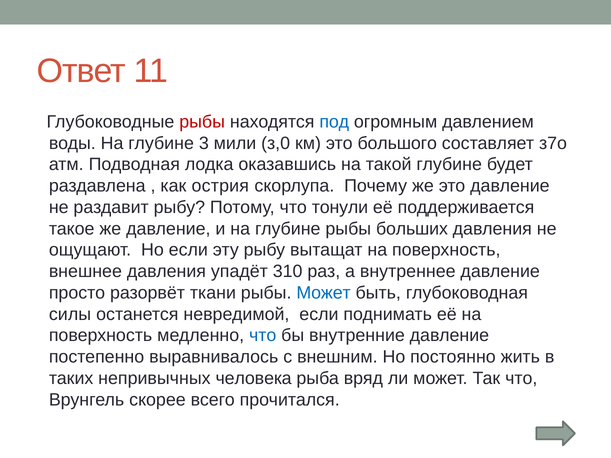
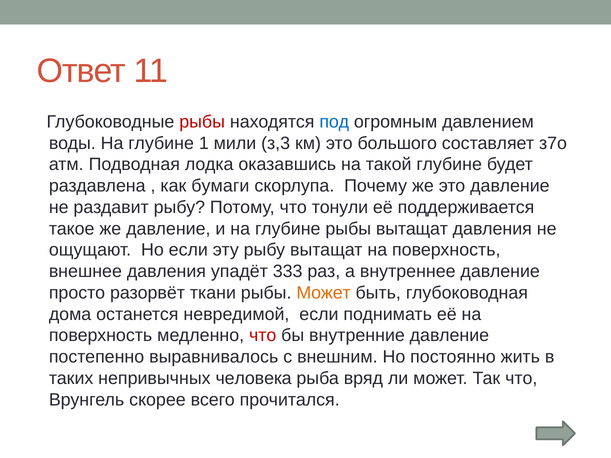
3: 3 -> 1 (204, 143)
з,0: з,0 -> з,3 (276, 143)
острия: острия -> бумаги (220, 186)
рыбы больших: больших -> вытащат (412, 229)
310: 310 -> 333 (288, 272)
Может colour: blue -> orange (324, 293)
силы: силы -> дома (70, 314)
что colour: blue -> red (263, 336)
